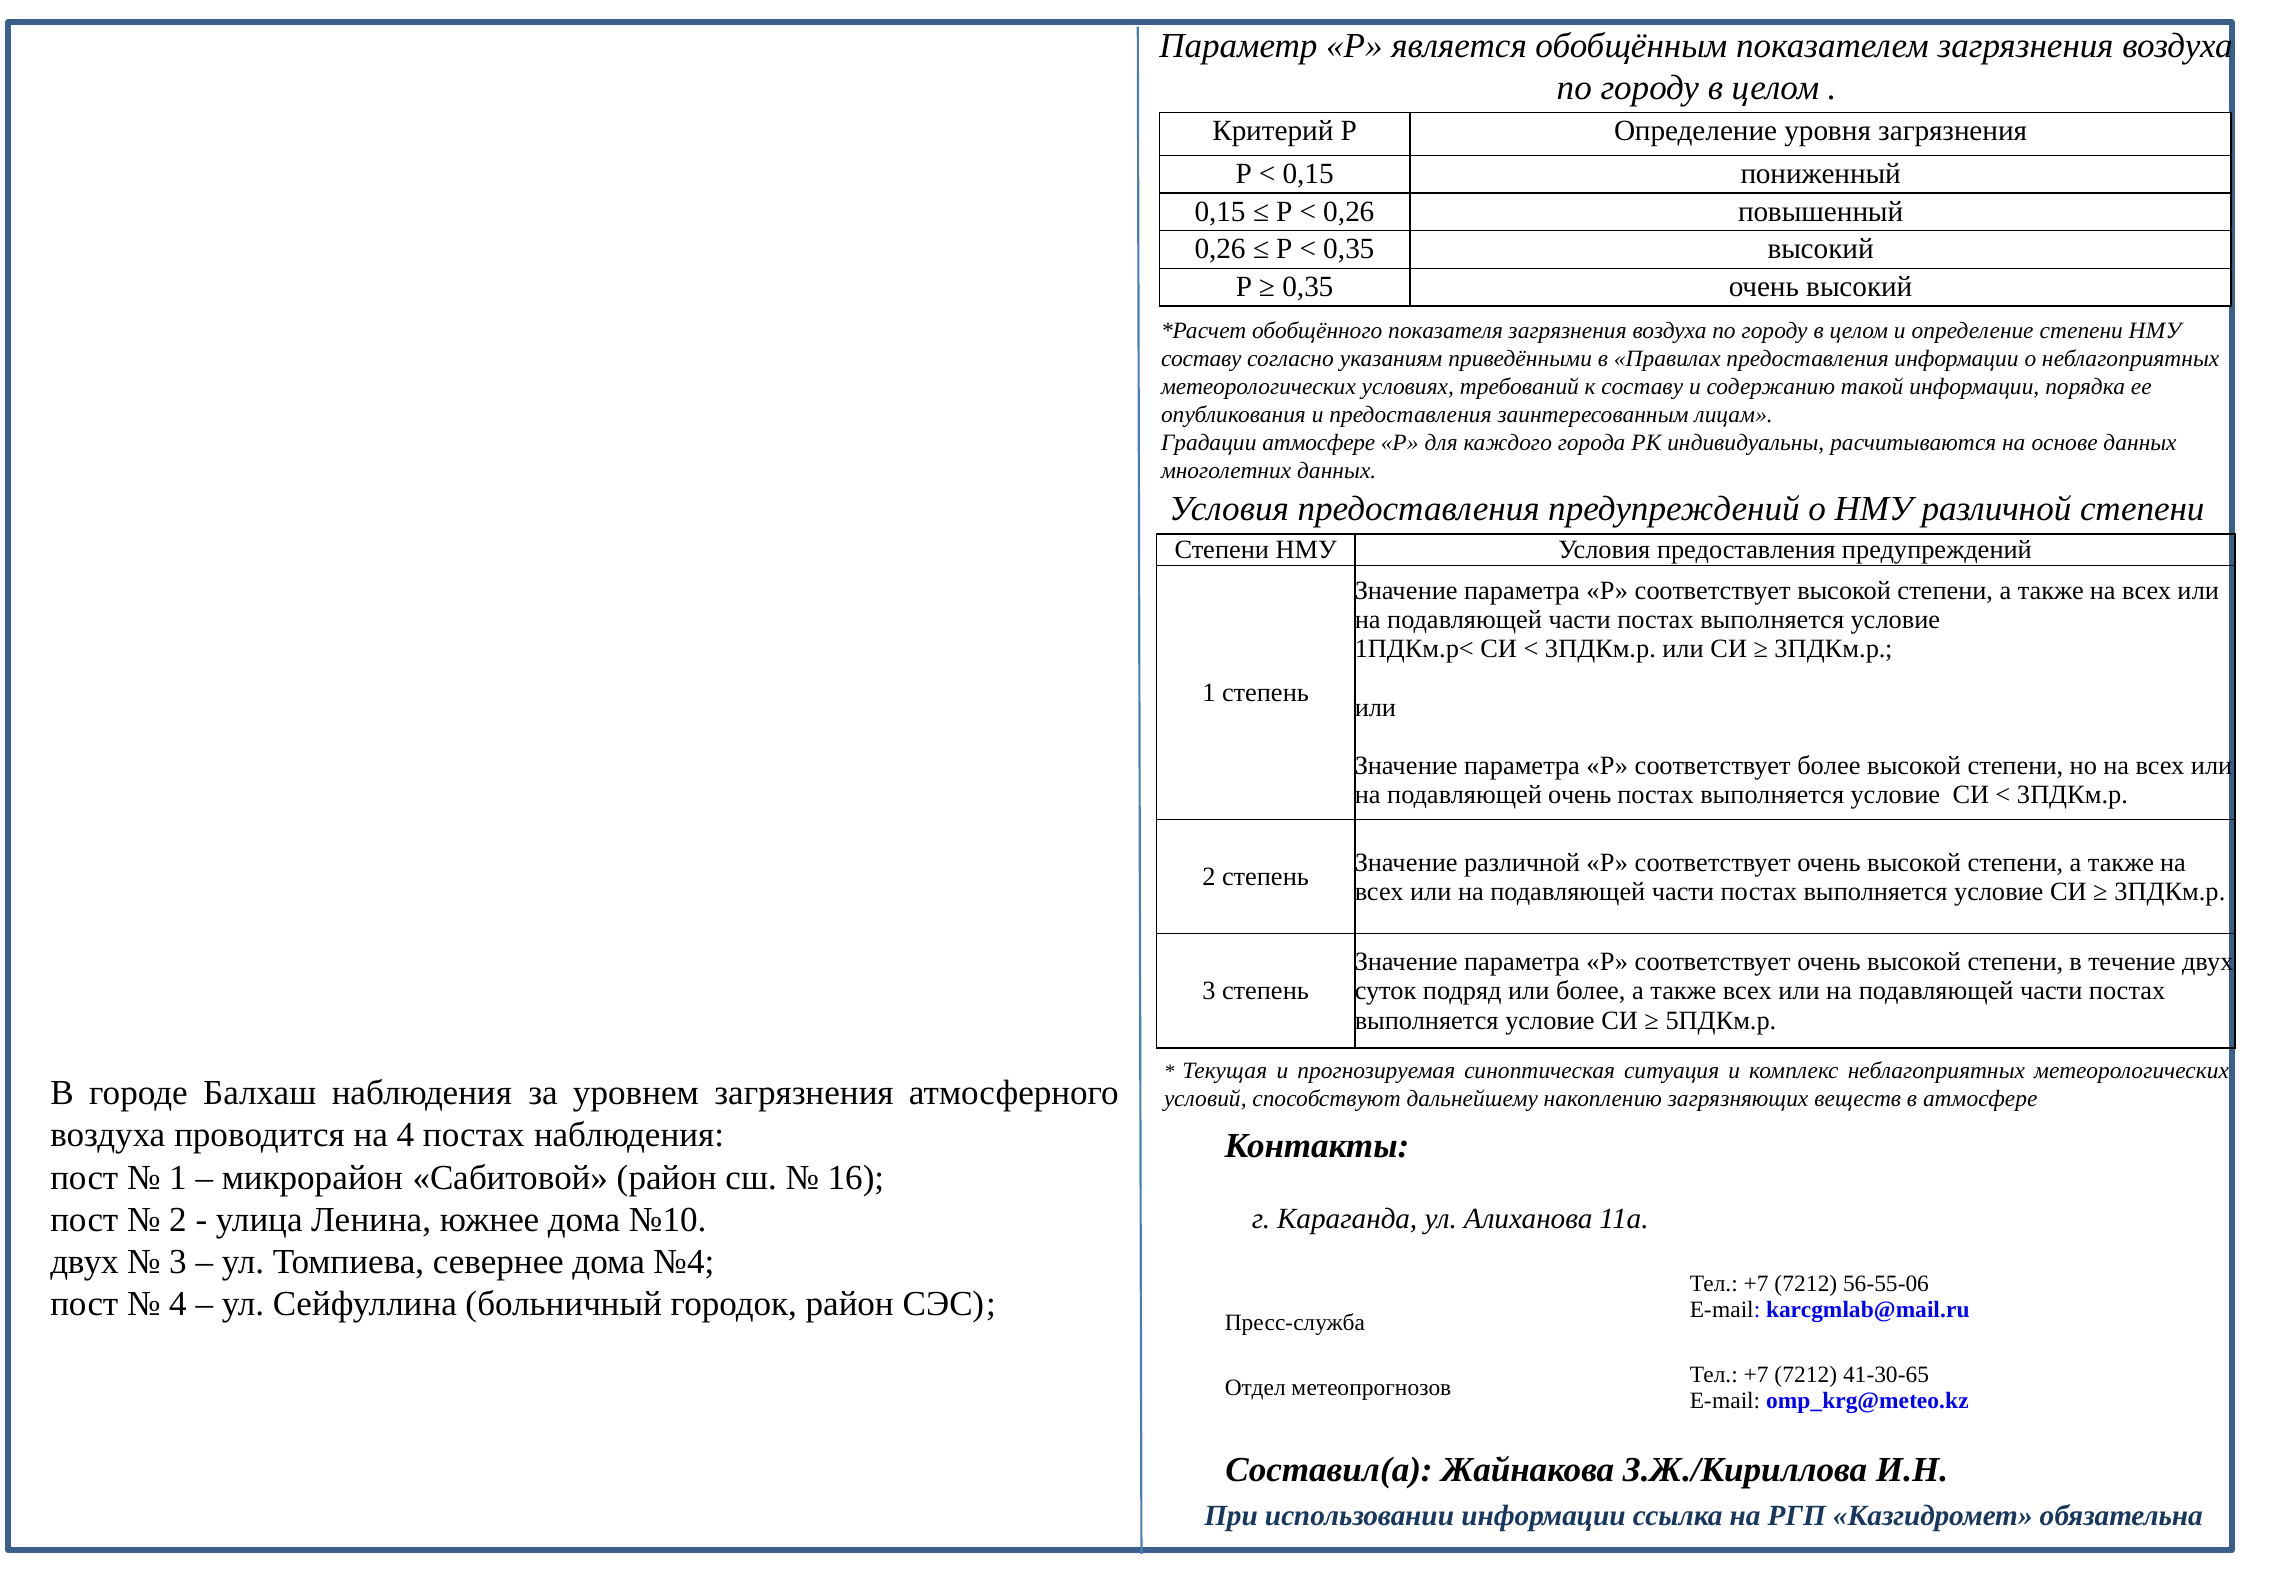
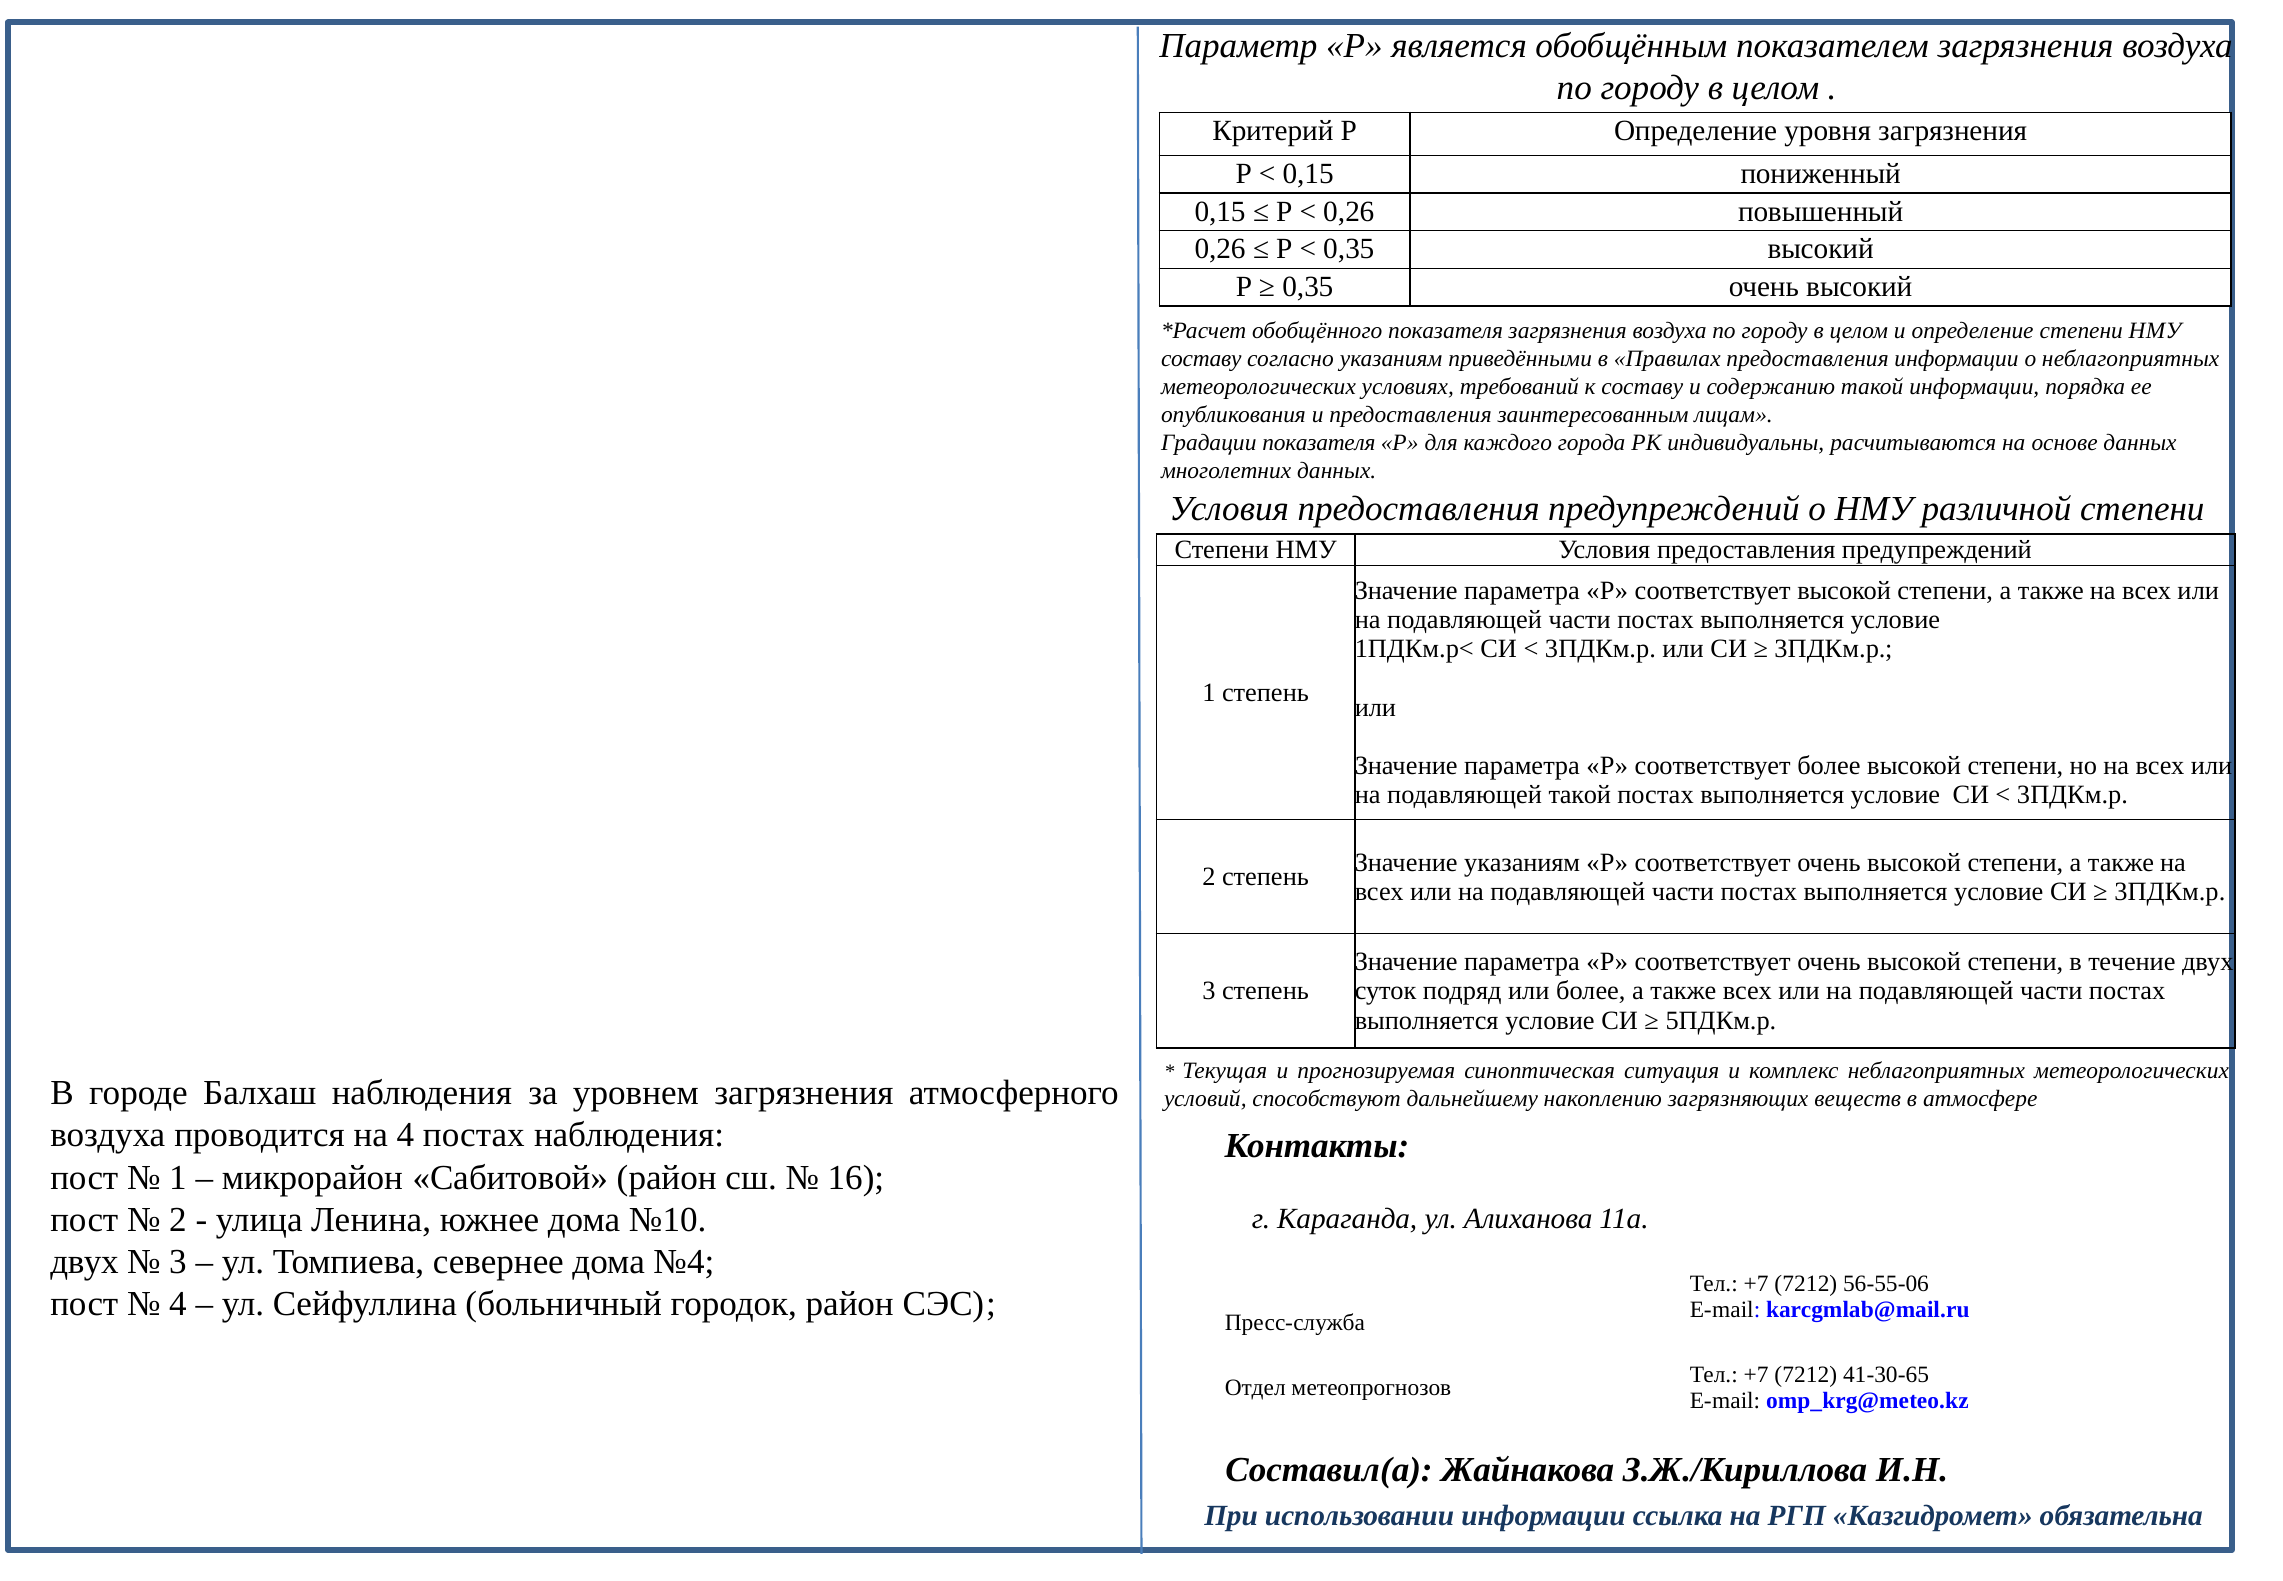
Градации атмосфере: атмосфере -> показателя (1319, 443)
подавляющей очень: очень -> такой (1580, 795)
Значение различной: различной -> указаниям (1522, 862)
